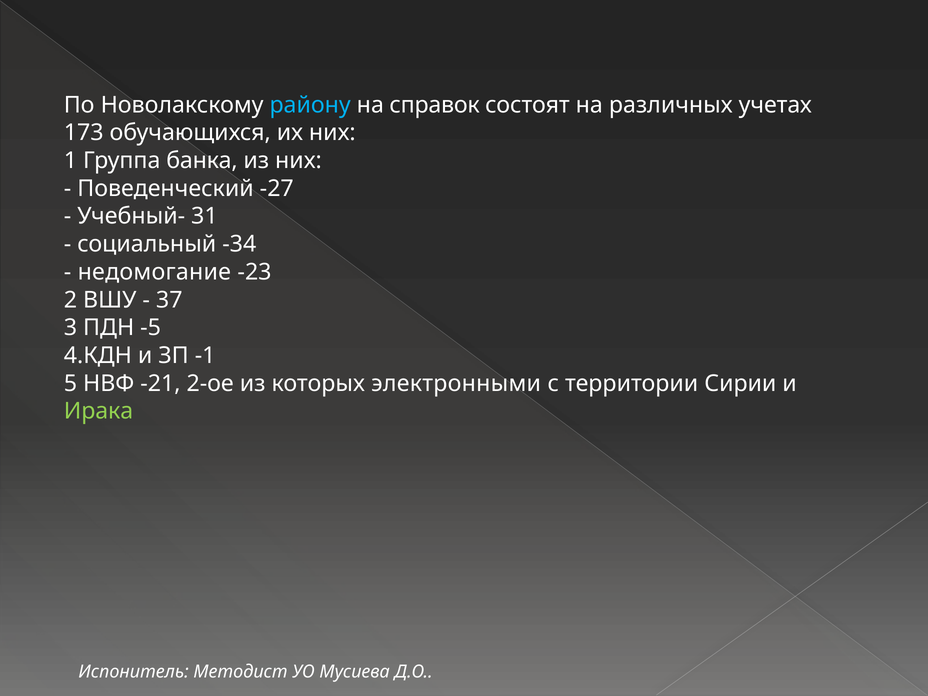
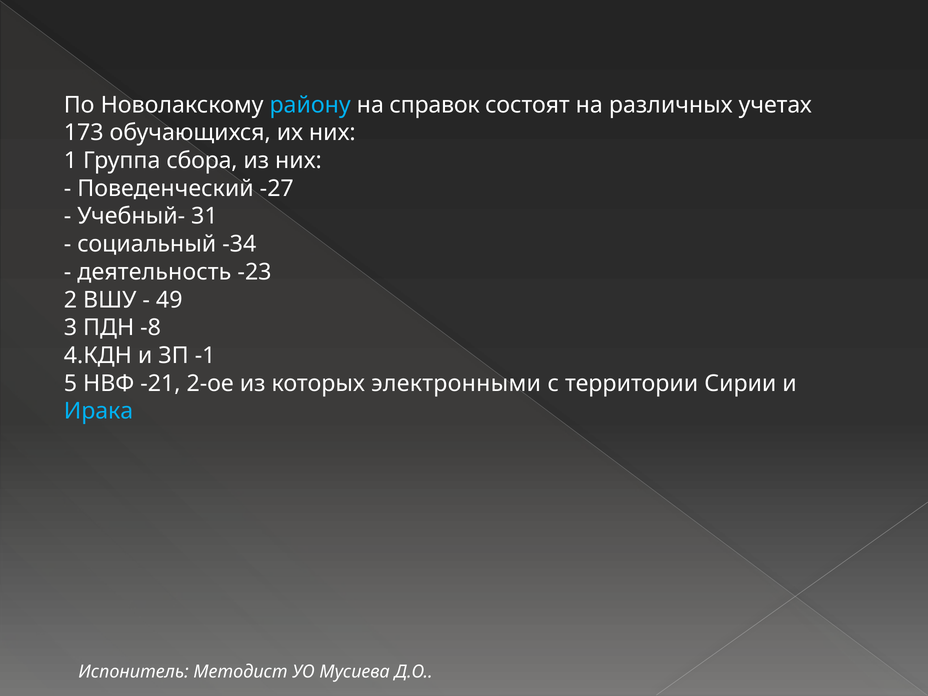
банка: банка -> сбора (202, 161)
недомогание: недомогание -> деятельность (154, 272)
37: 37 -> 49 (169, 300)
-5: -5 -> -8 (151, 328)
Ирака colour: light green -> light blue (99, 411)
